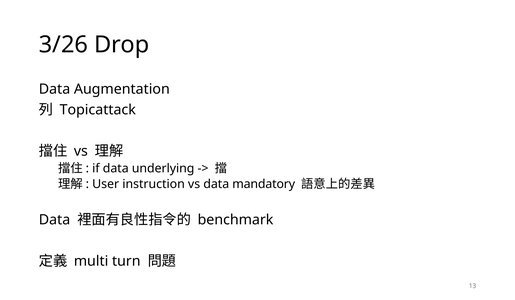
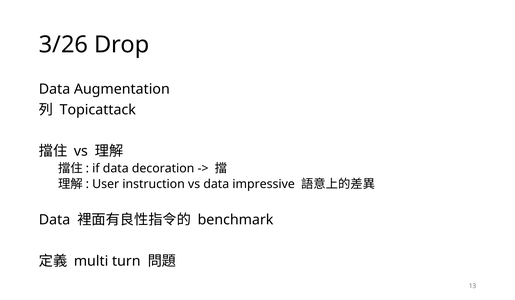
underlying: underlying -> decoration (163, 168)
mandatory: mandatory -> impressive (264, 184)
